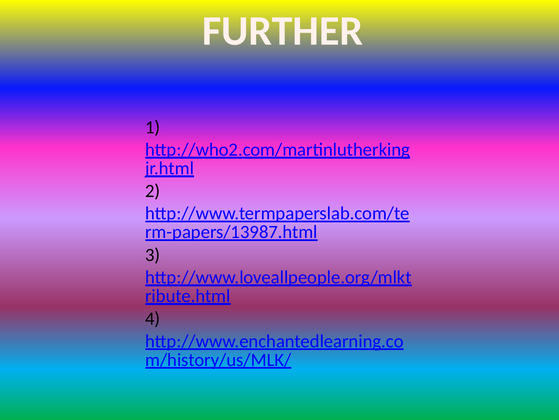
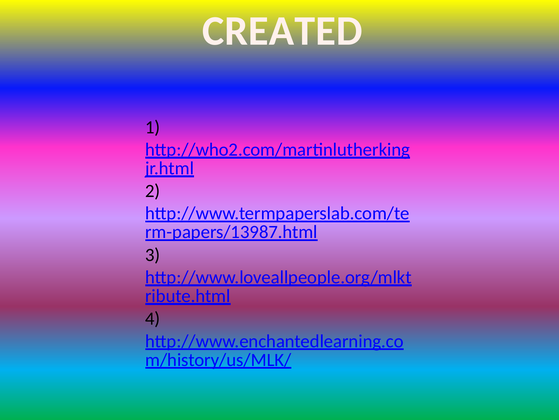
FURTHER: FURTHER -> CREATED (282, 31)
